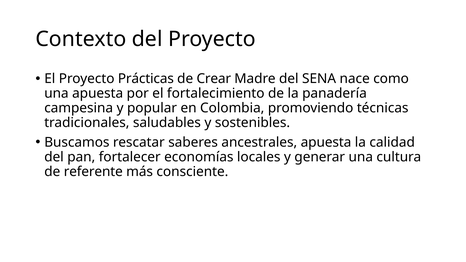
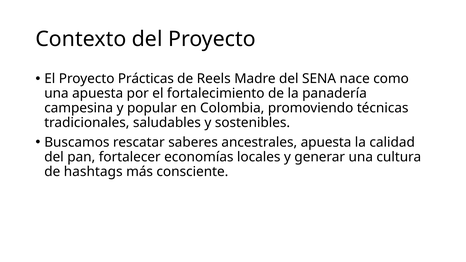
Crear: Crear -> Reels (214, 79)
referente: referente -> hashtags (93, 172)
